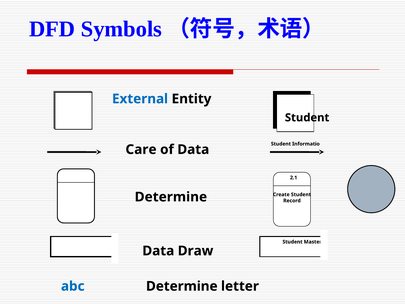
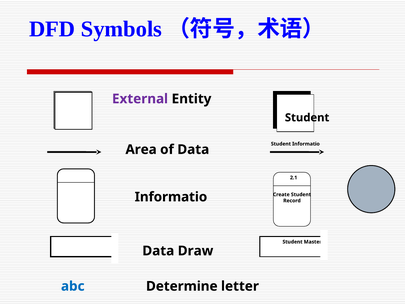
External colour: blue -> purple (140, 99)
Care: Care -> Area (141, 149)
Determine: Determine -> Informatio (171, 197)
